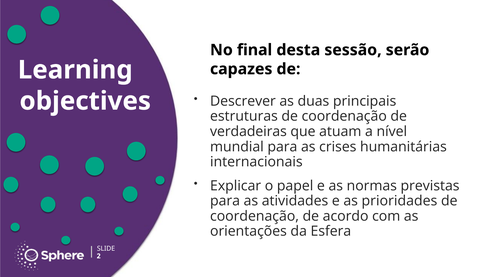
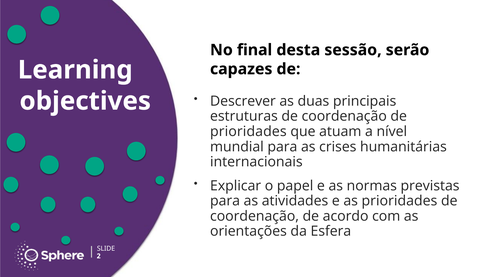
verdadeiras: verdadeiras -> prioridades (248, 131)
